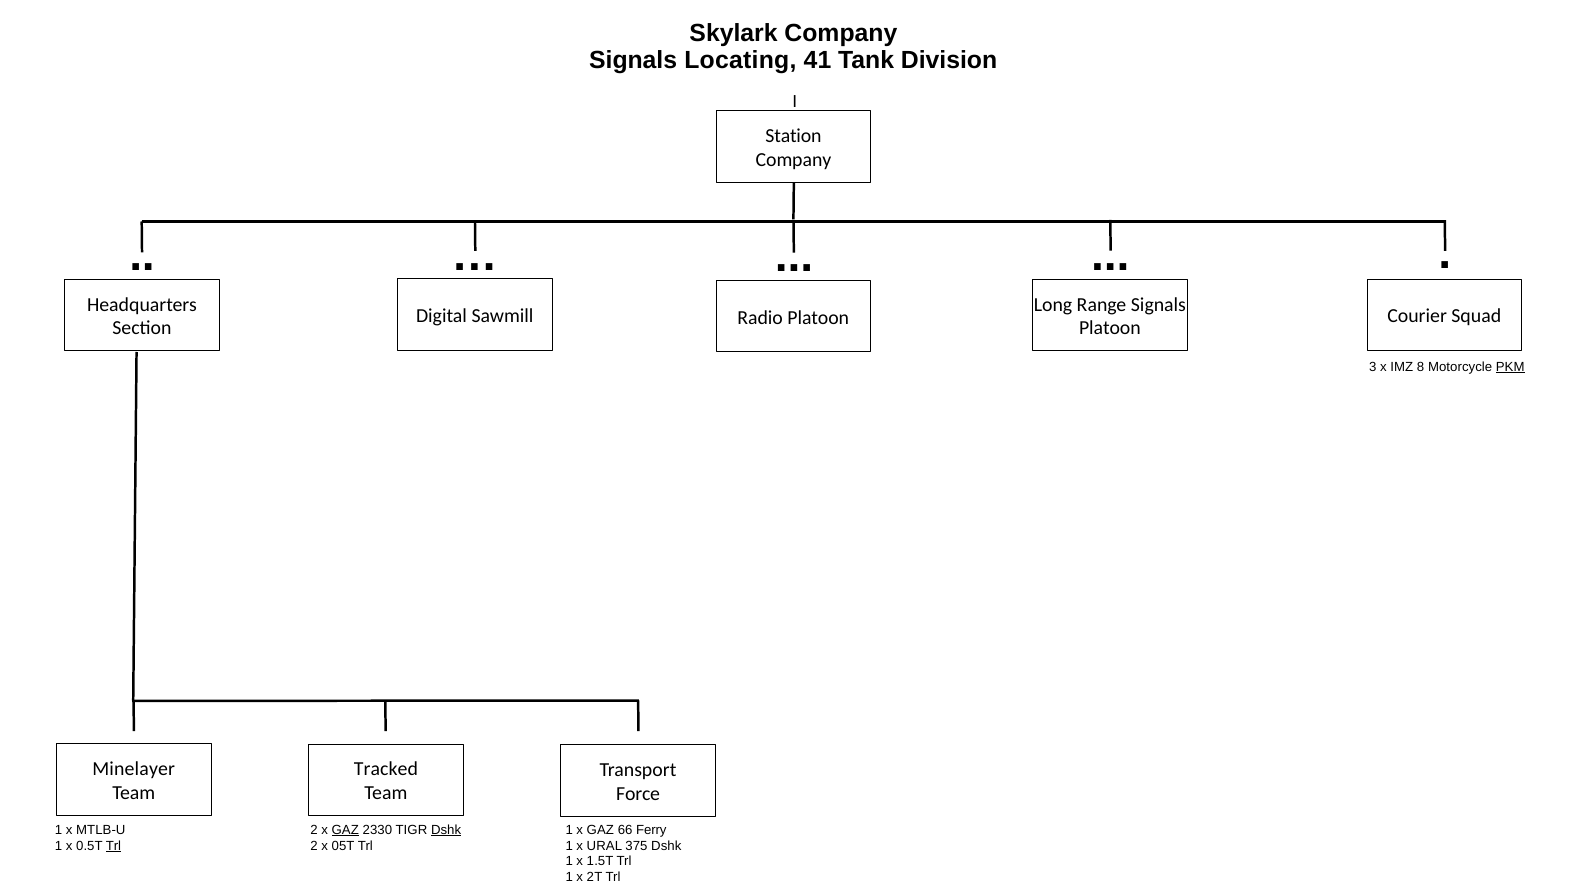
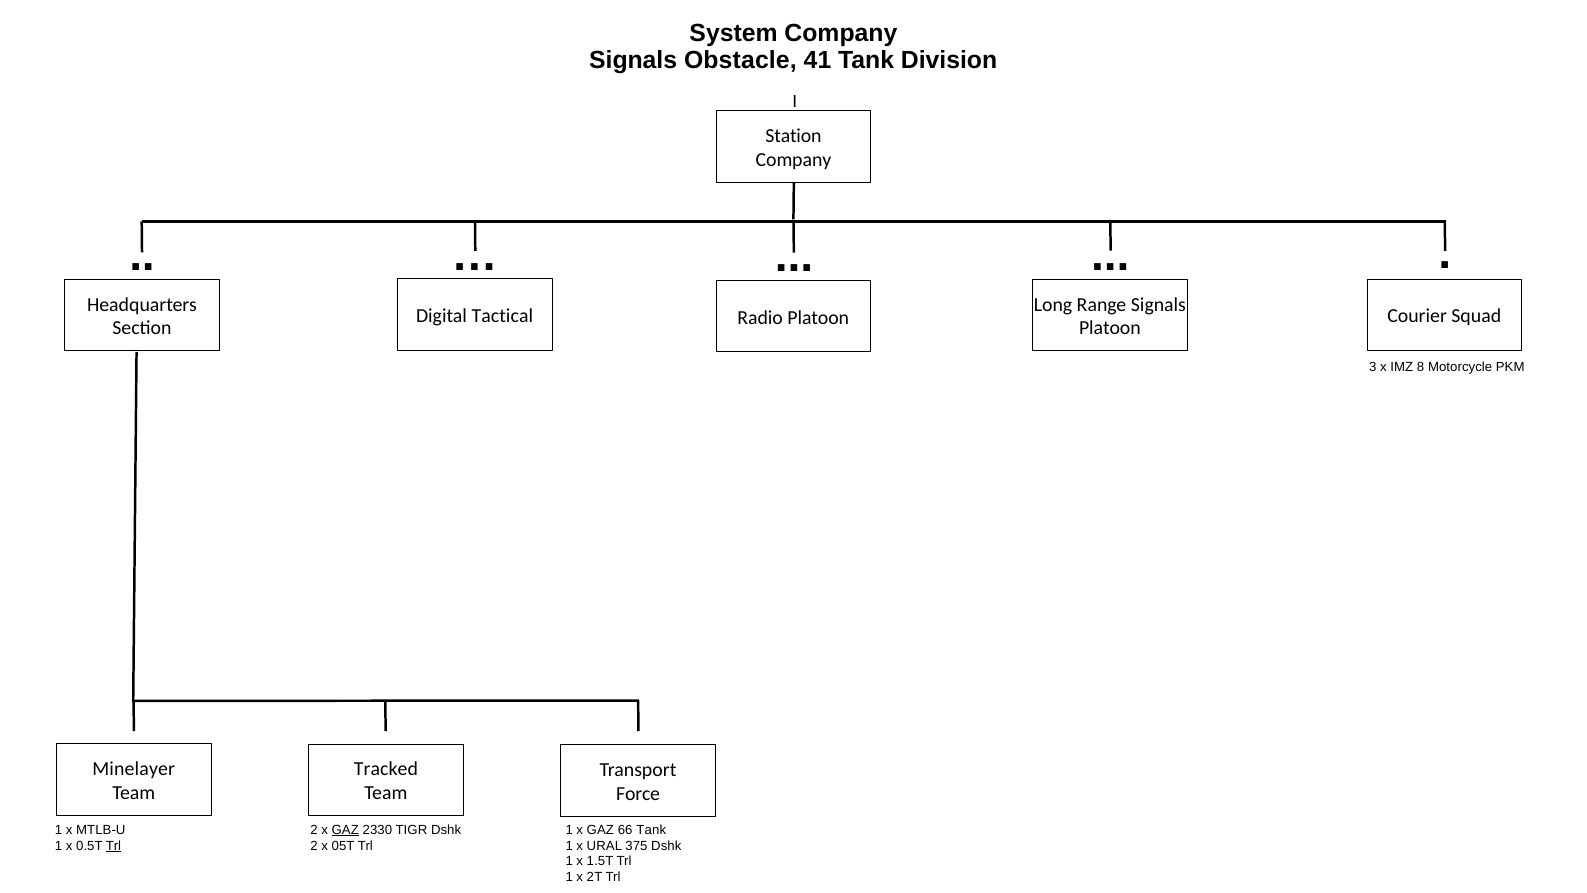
Skylark: Skylark -> System (734, 33)
Locating: Locating -> Obstacle (740, 60)
Sawmill: Sawmill -> Tactical (502, 316)
PKM underline: present -> none (1510, 367)
Dshk underline: present -> none (446, 830)
66 Ferry: Ferry -> Tank (651, 830)
